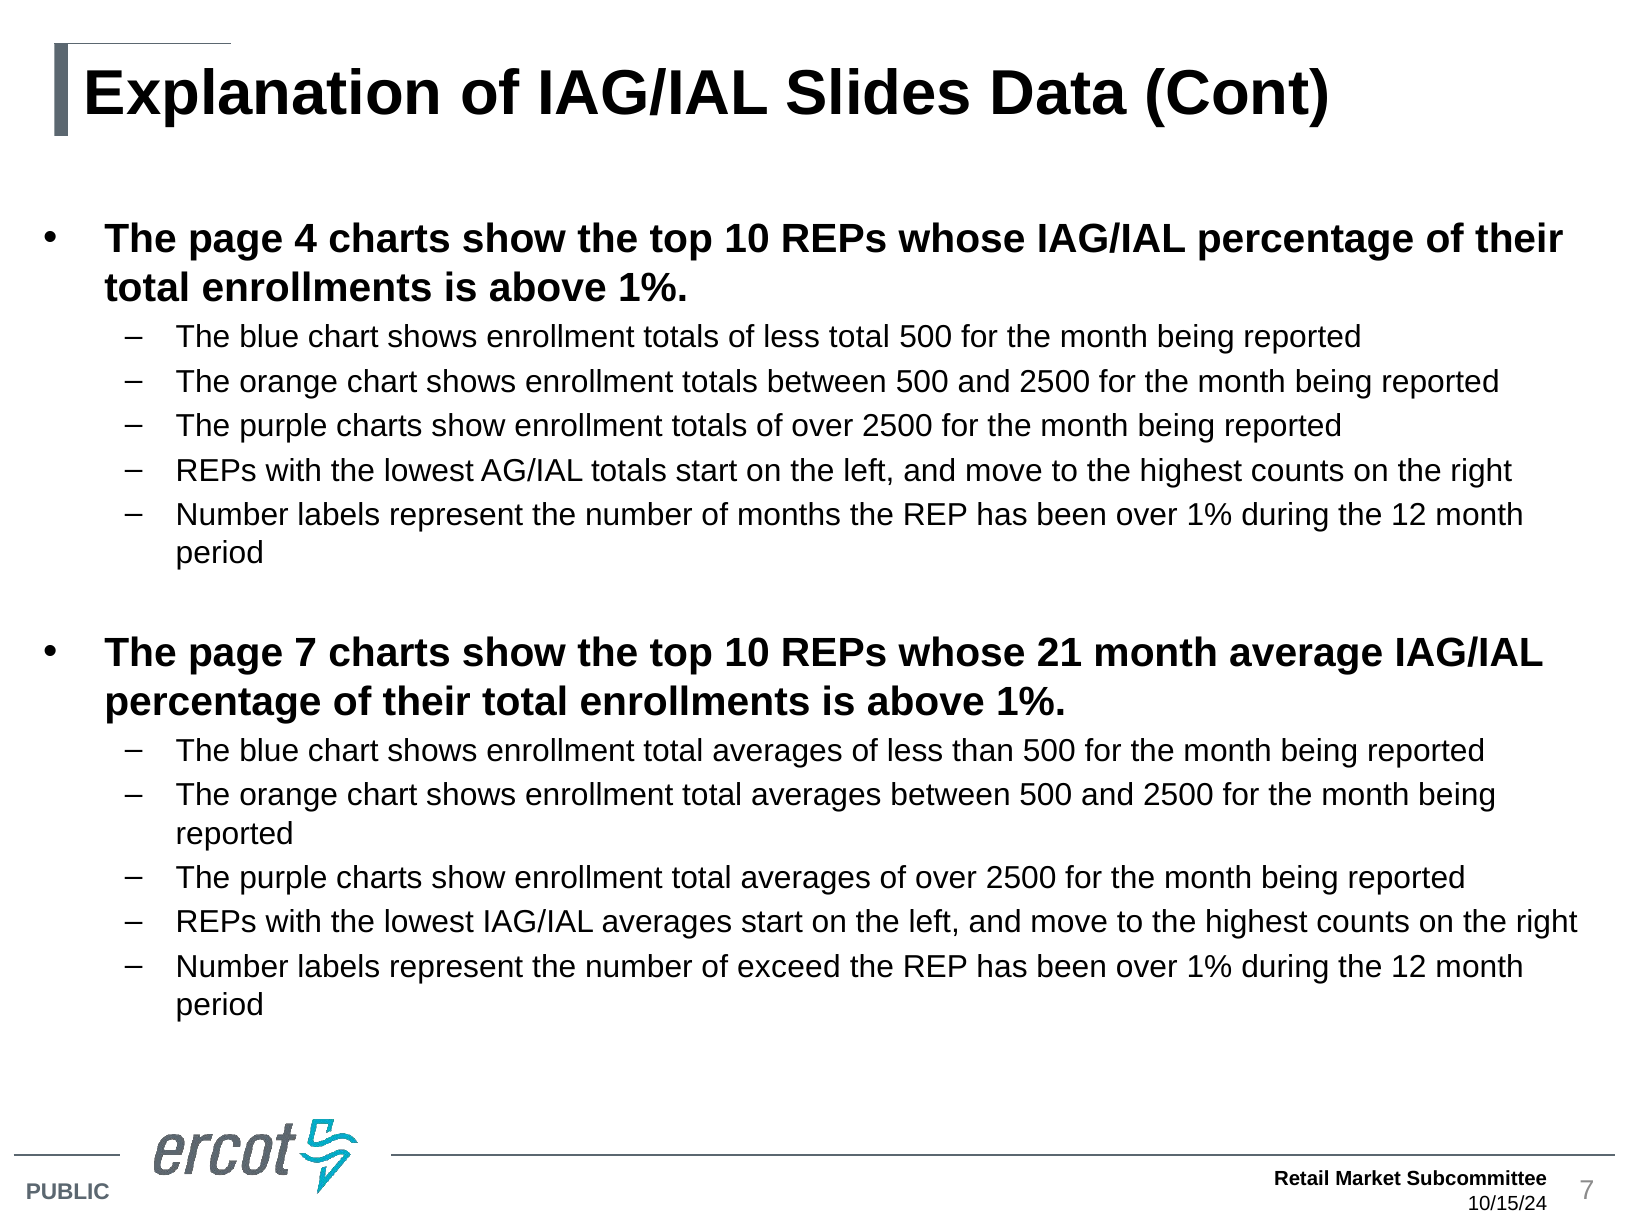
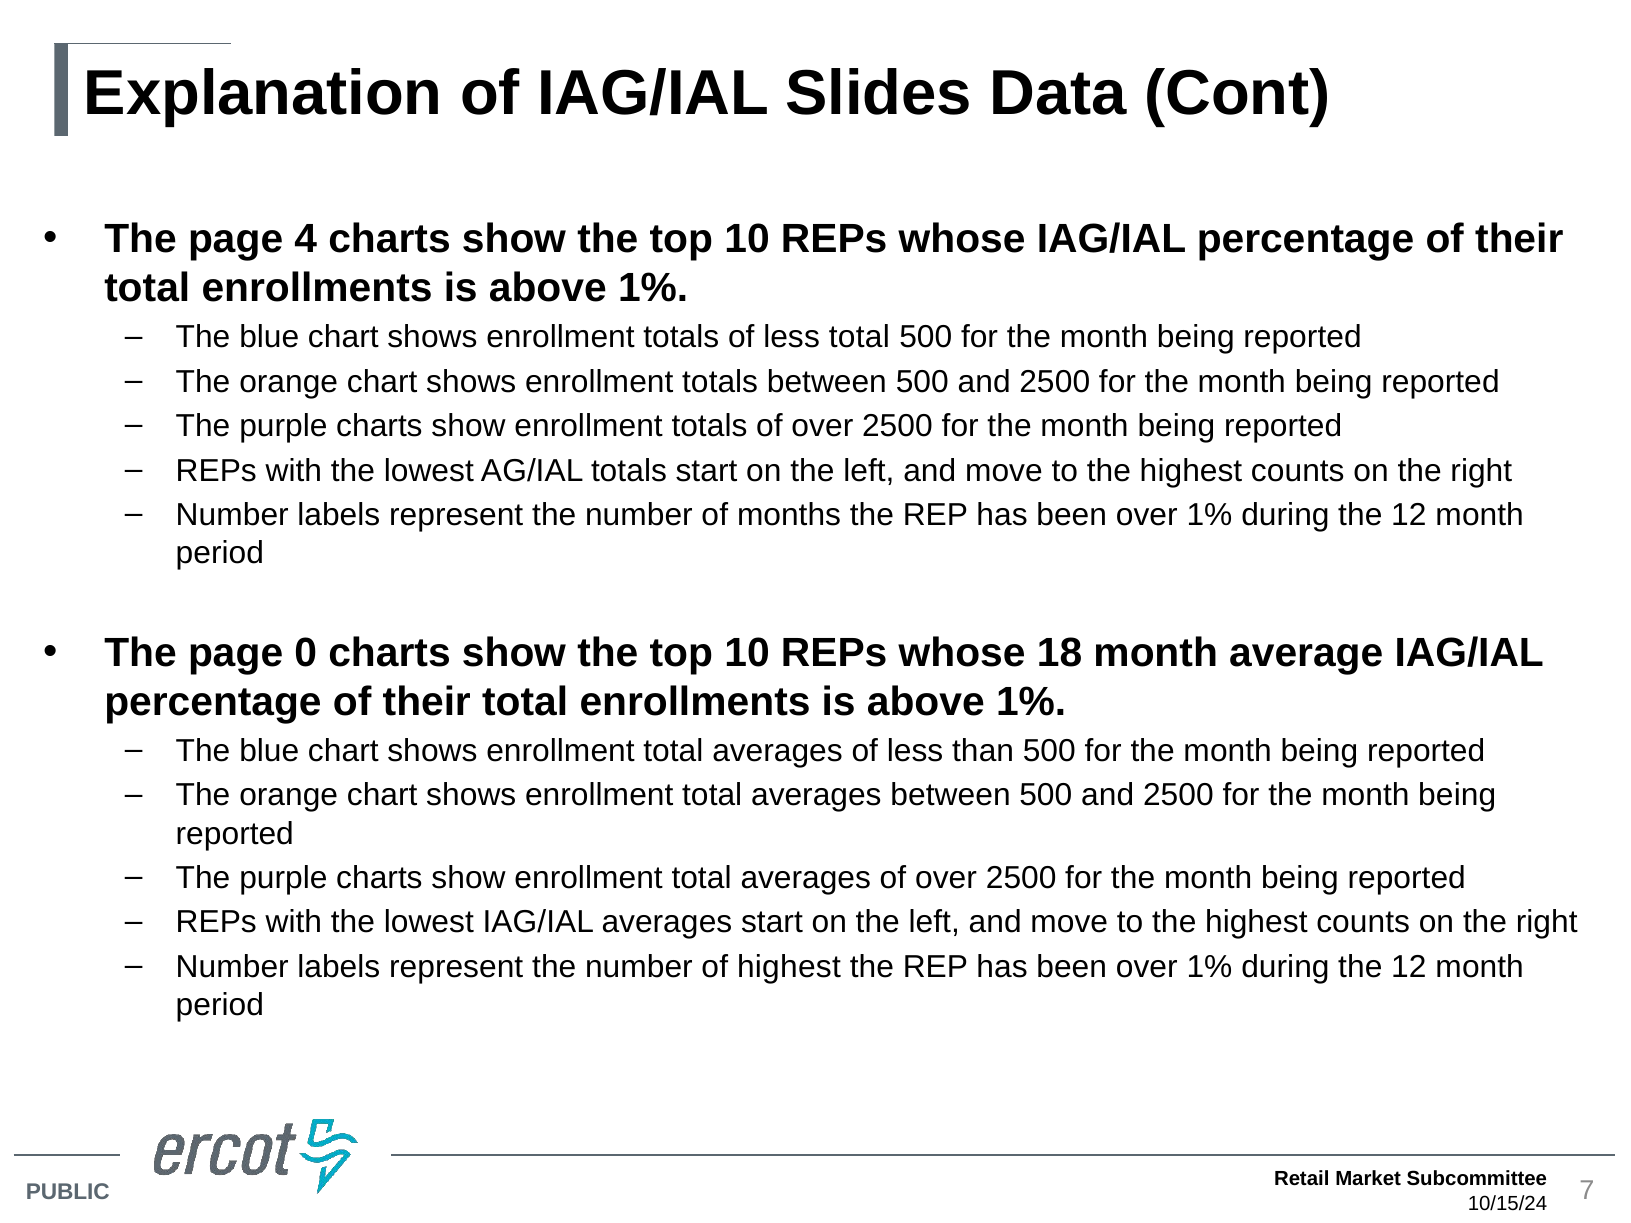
page 7: 7 -> 0 (306, 653)
21: 21 -> 18 (1060, 653)
of exceed: exceed -> highest (789, 967)
